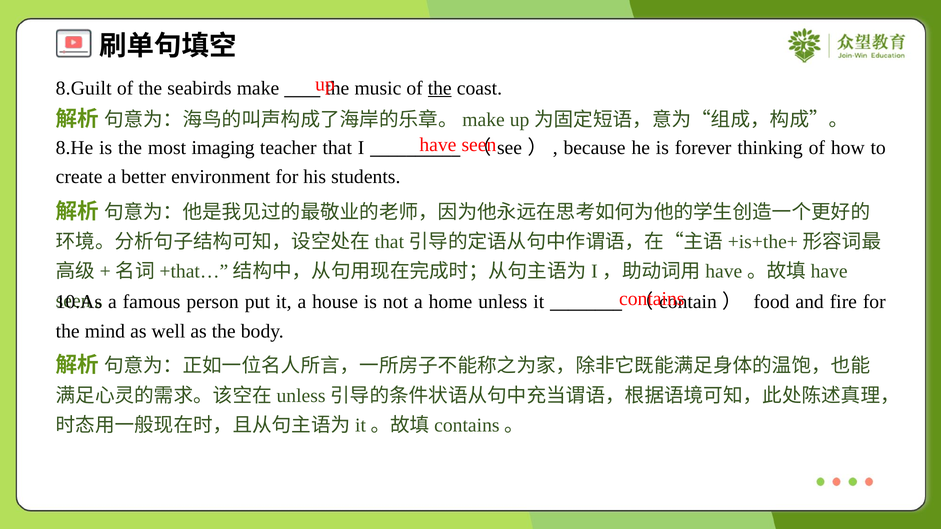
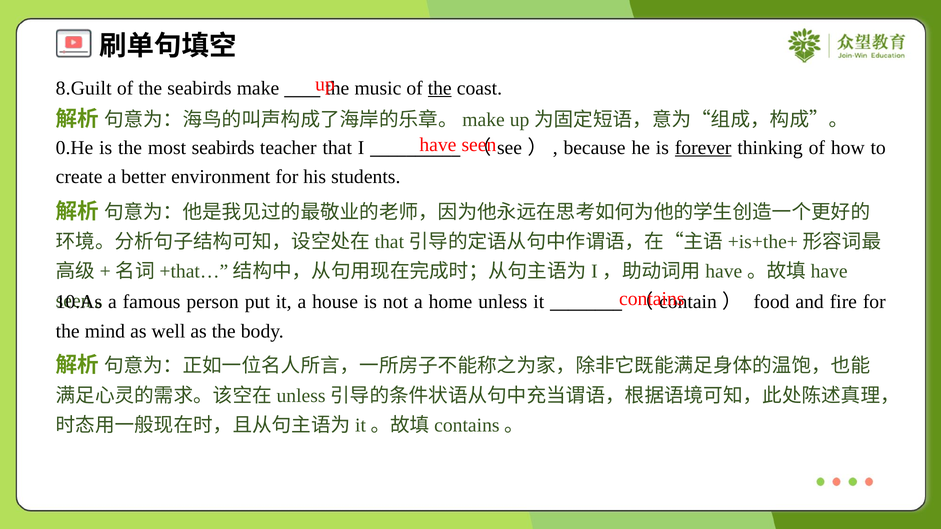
8.He: 8.He -> 0.He (74, 148)
most imaging: imaging -> seabirds (223, 148)
forever underline: none -> present (703, 148)
